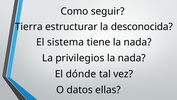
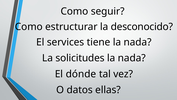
Tierra: Tierra -> Como (29, 27)
desconocida: desconocida -> desconocido (142, 27)
sistema: sistema -> services (66, 42)
privilegios: privilegios -> solicitudes (80, 58)
